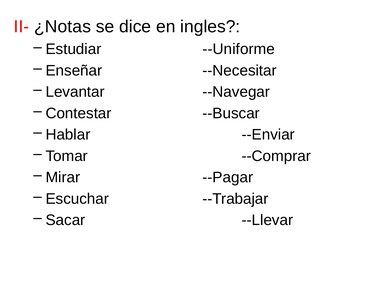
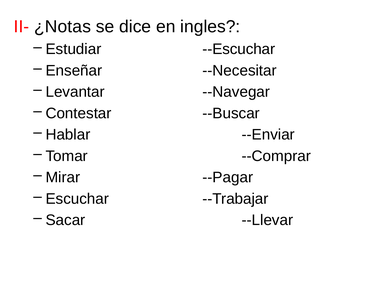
--Uniforme: --Uniforme -> --Escuchar (239, 49)
